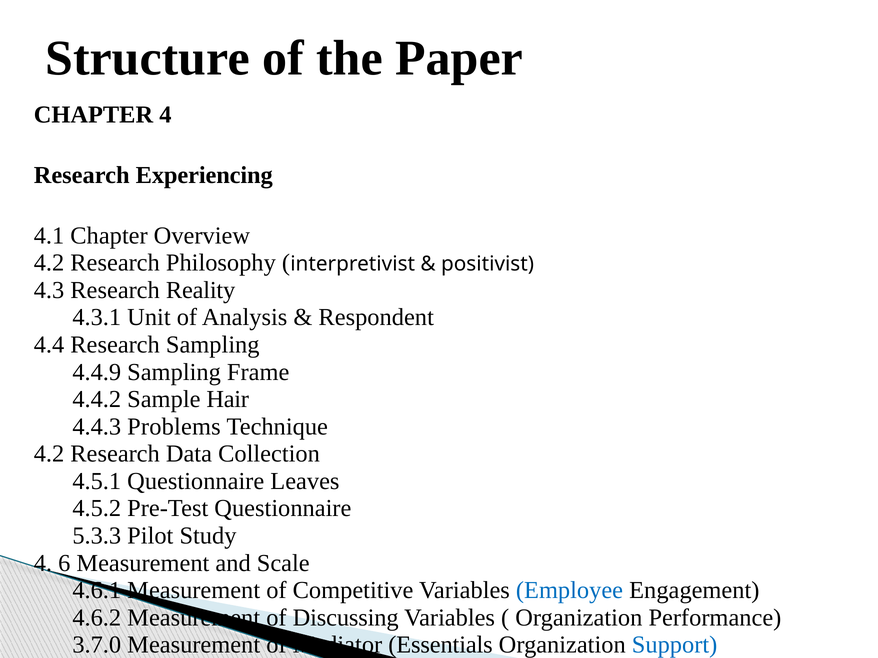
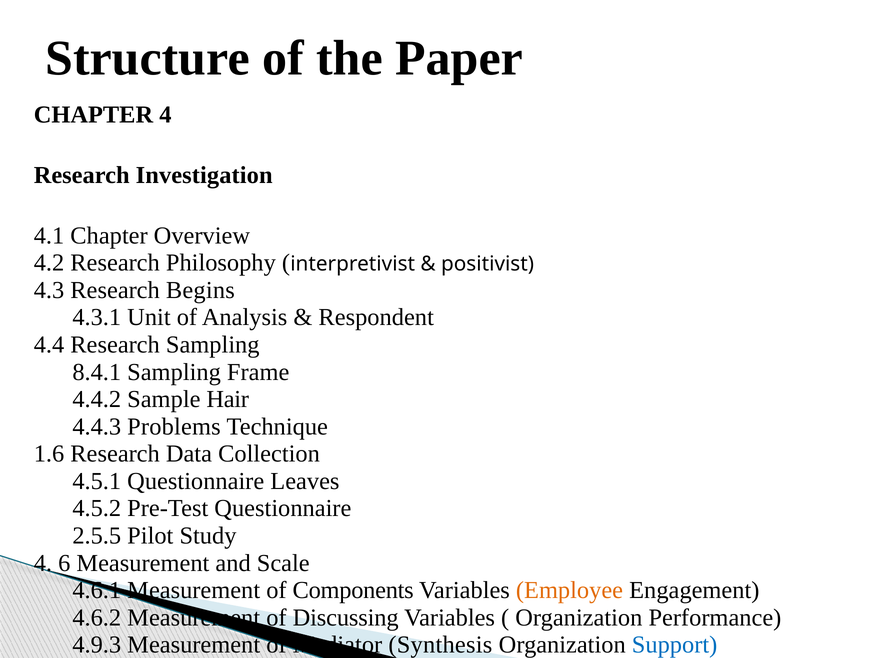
Experiencing: Experiencing -> Investigation (204, 175)
Reality: Reality -> Begins (200, 290)
4.4.9: 4.4.9 -> 8.4.1 (97, 372)
4.2: 4.2 -> 1.6 (49, 454)
5.3.3: 5.3.3 -> 2.5.5 (97, 536)
Competitive: Competitive -> Components (353, 591)
Employee colour: blue -> orange (570, 591)
3.7.0: 3.7.0 -> 4.9.3 (97, 645)
Essentials: Essentials -> Synthesis (440, 645)
